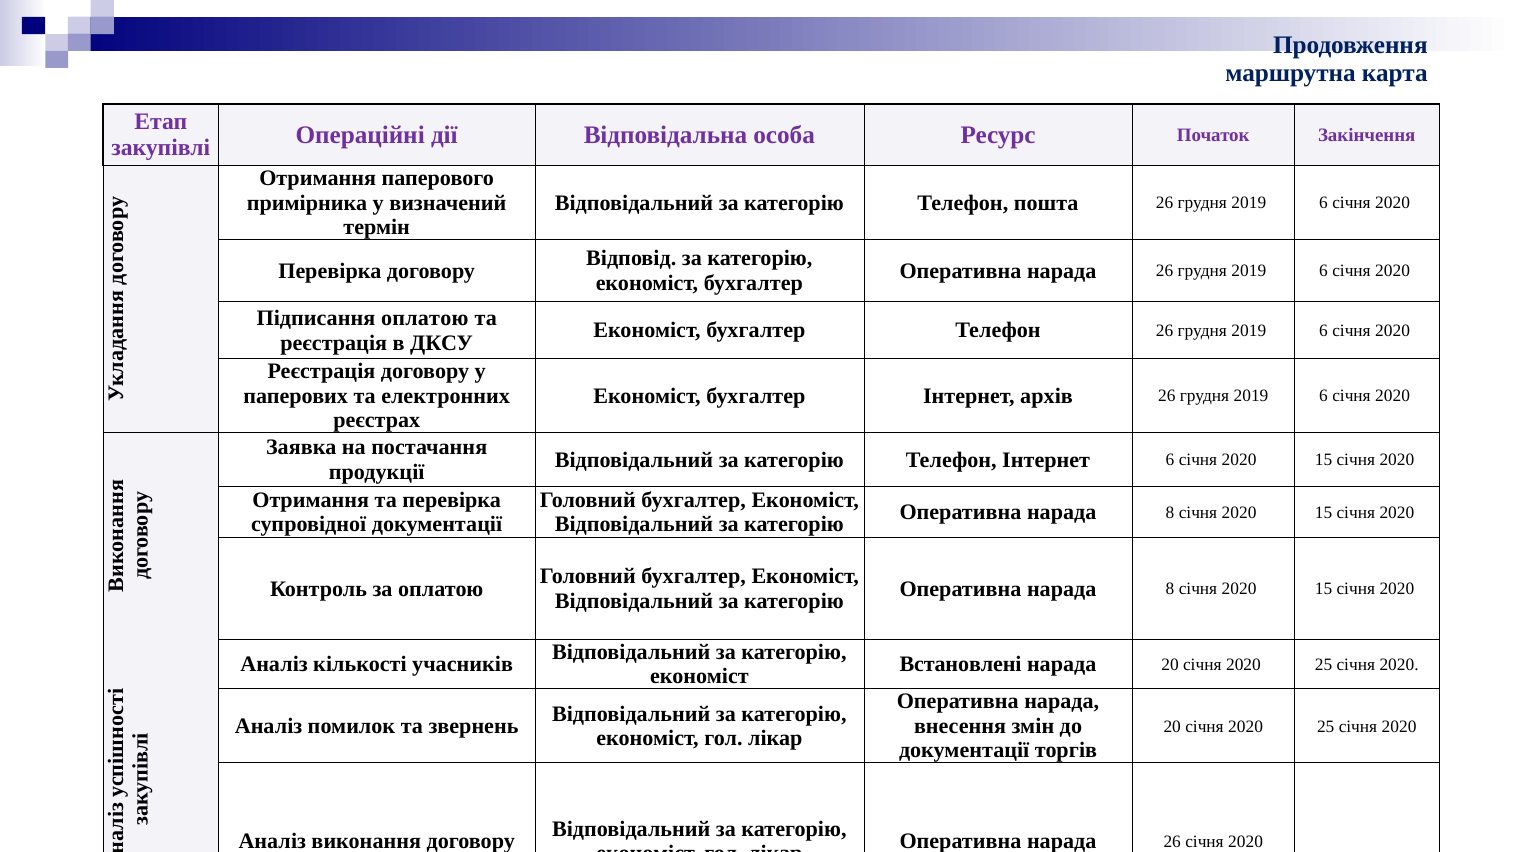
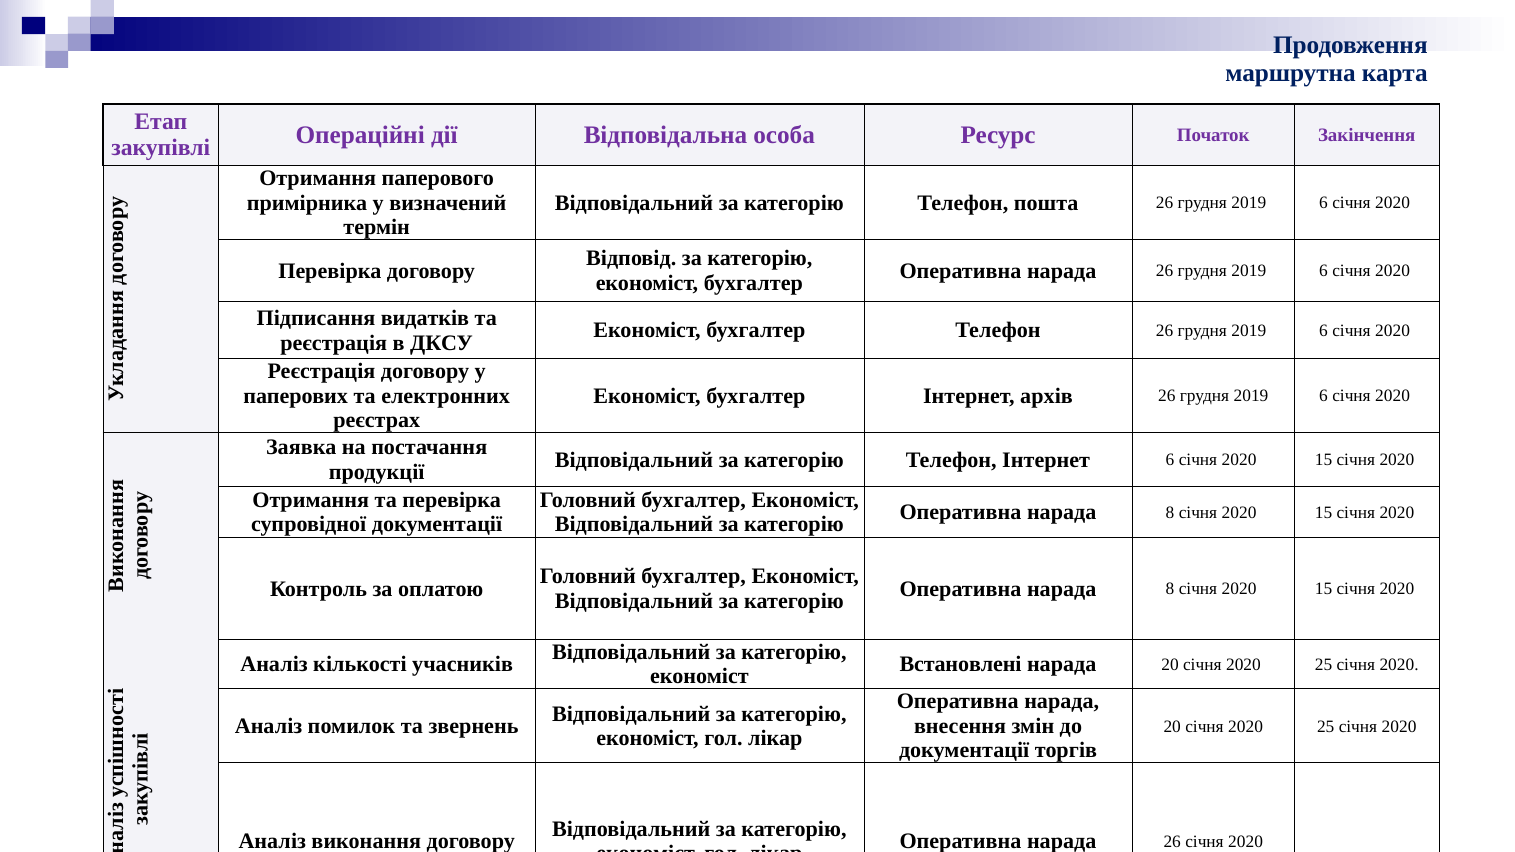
Підписання оплатою: оплатою -> видатків (425, 318)
